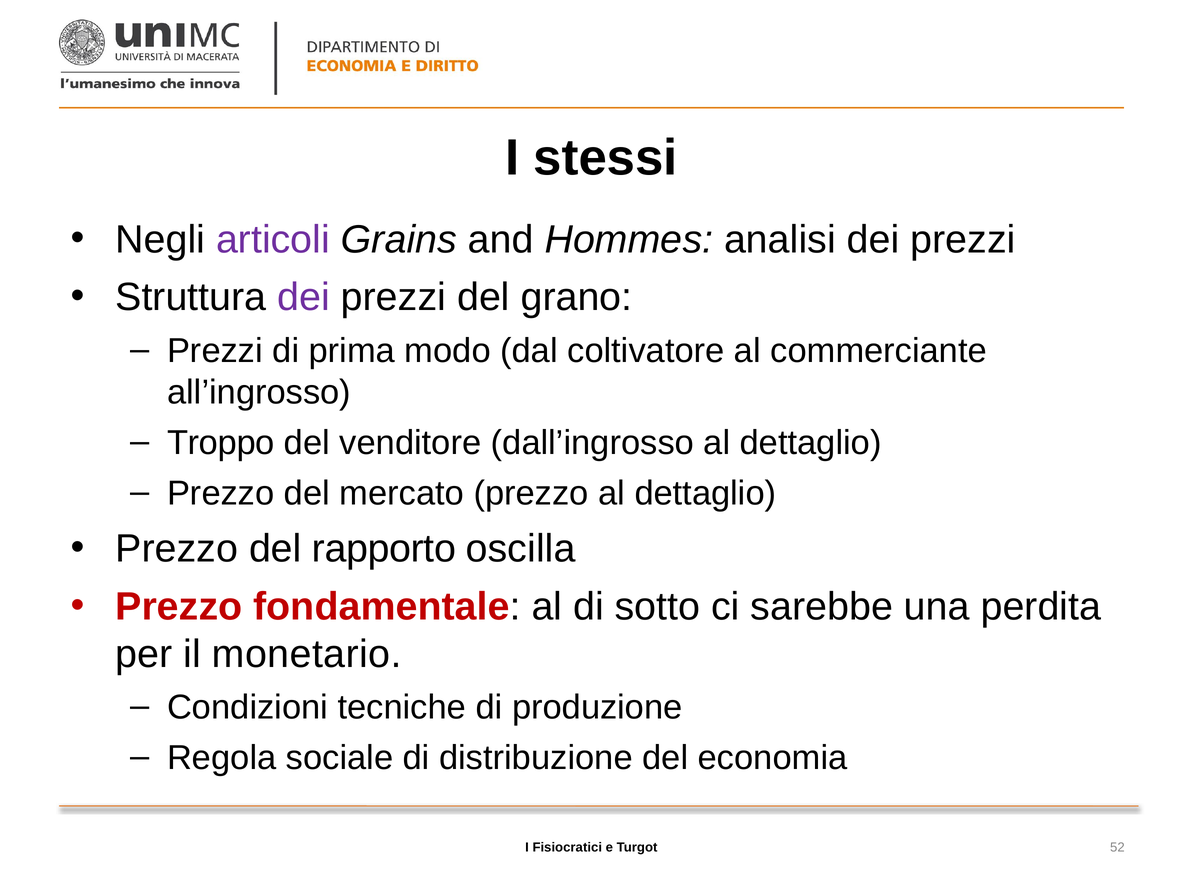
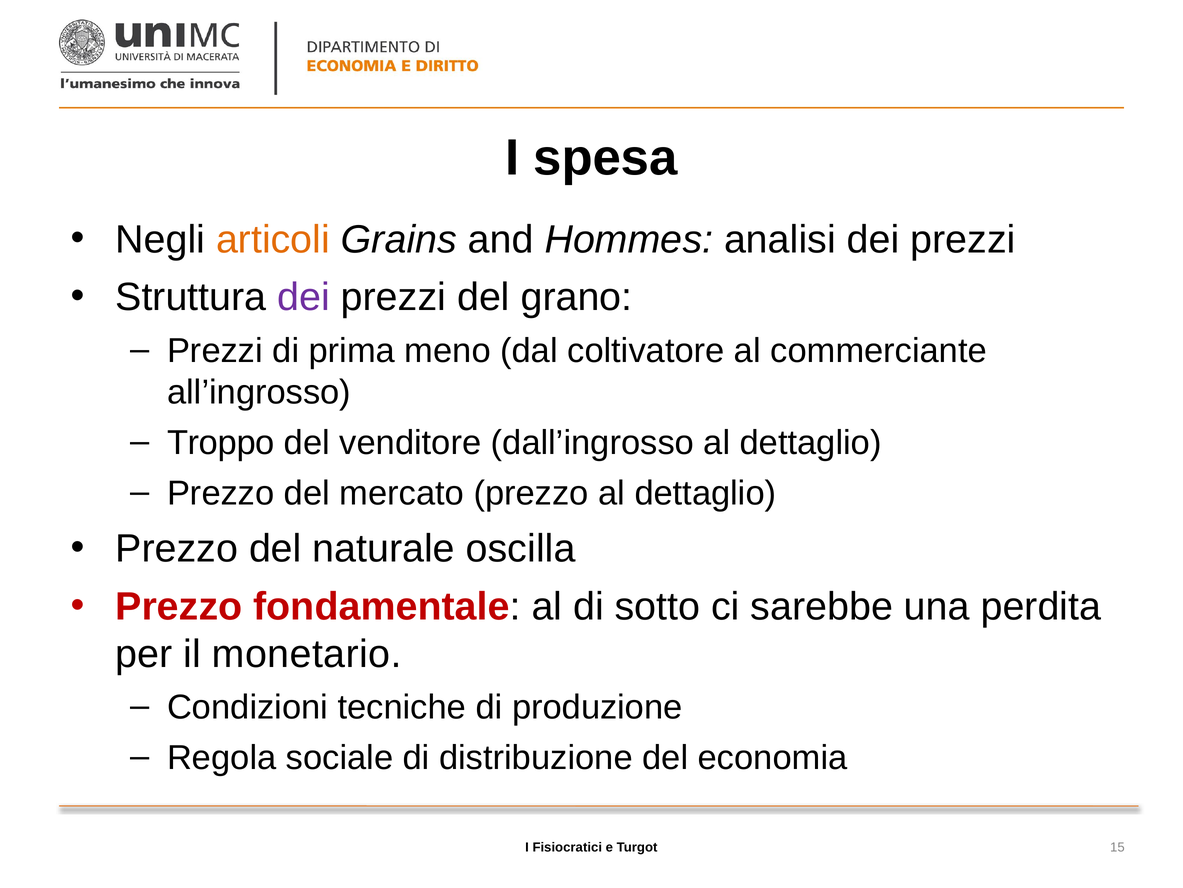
stessi: stessi -> spesa (605, 158)
articoli colour: purple -> orange (273, 239)
modo: modo -> meno (448, 350)
rapporto: rapporto -> naturale (384, 548)
52: 52 -> 15 (1117, 847)
